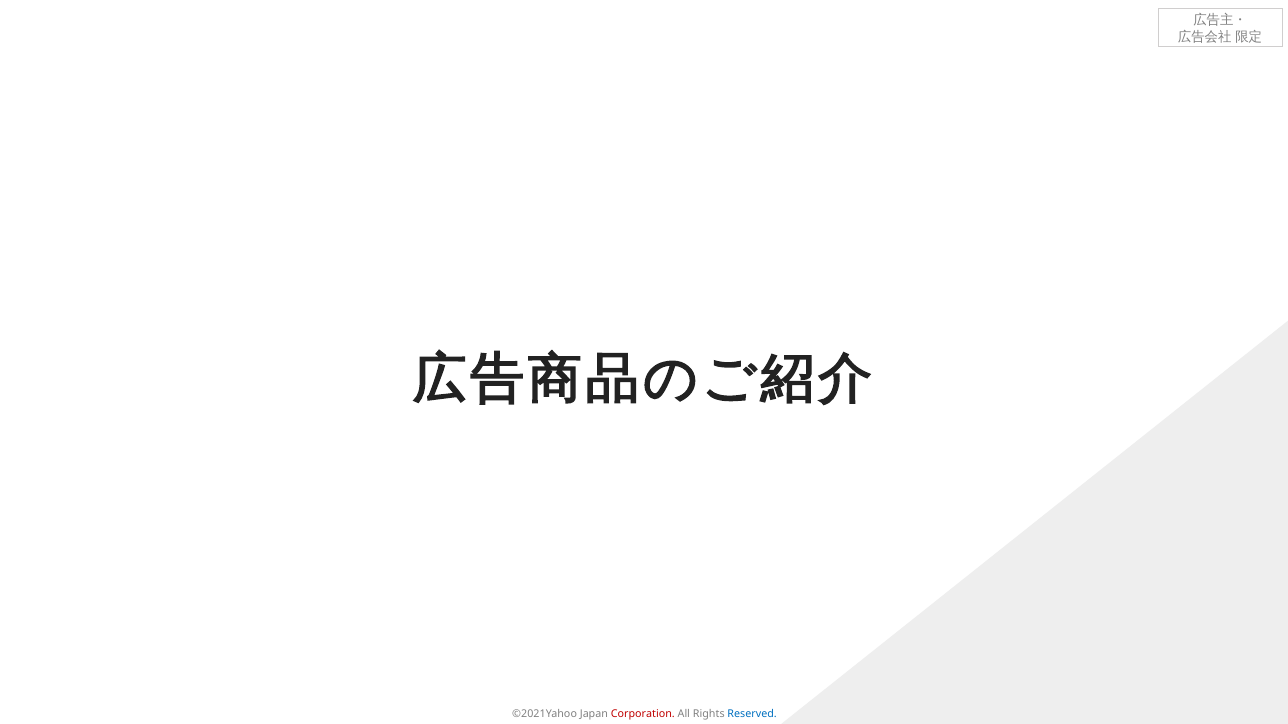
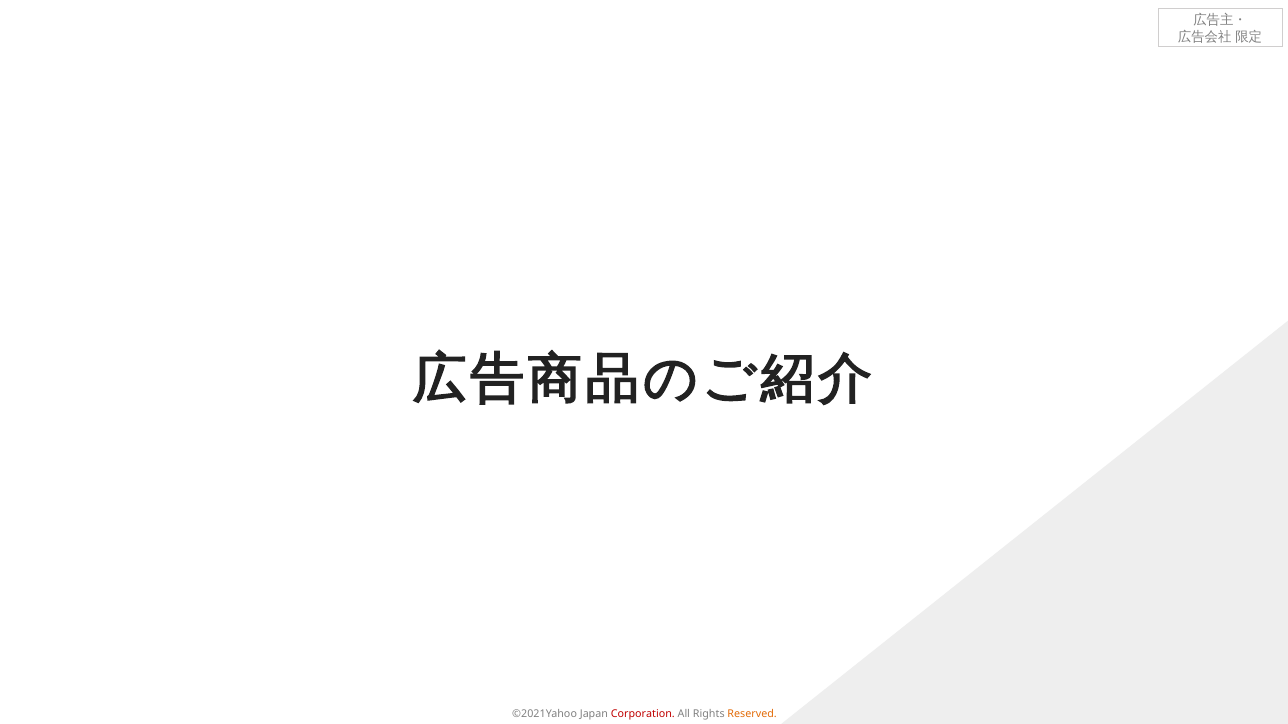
Reserved colour: blue -> orange (752, 715)
